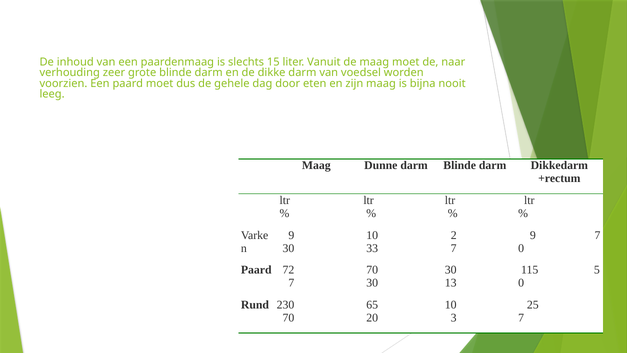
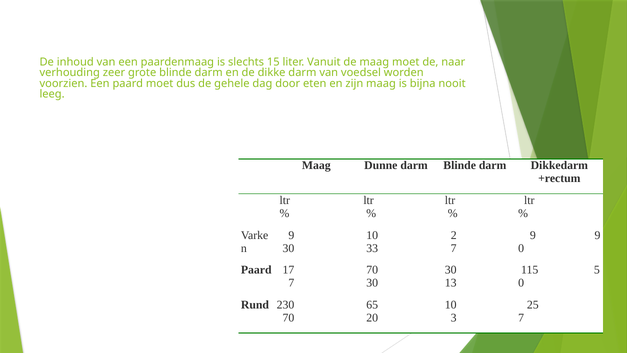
9 7: 7 -> 9 (597, 235)
72: 72 -> 17 (288, 270)
